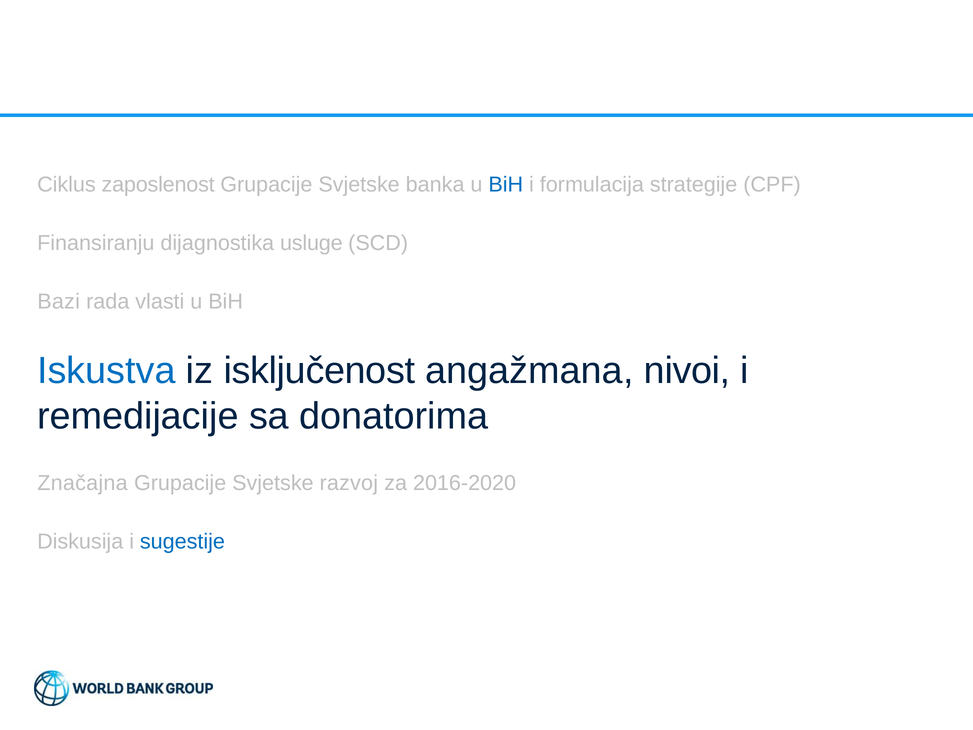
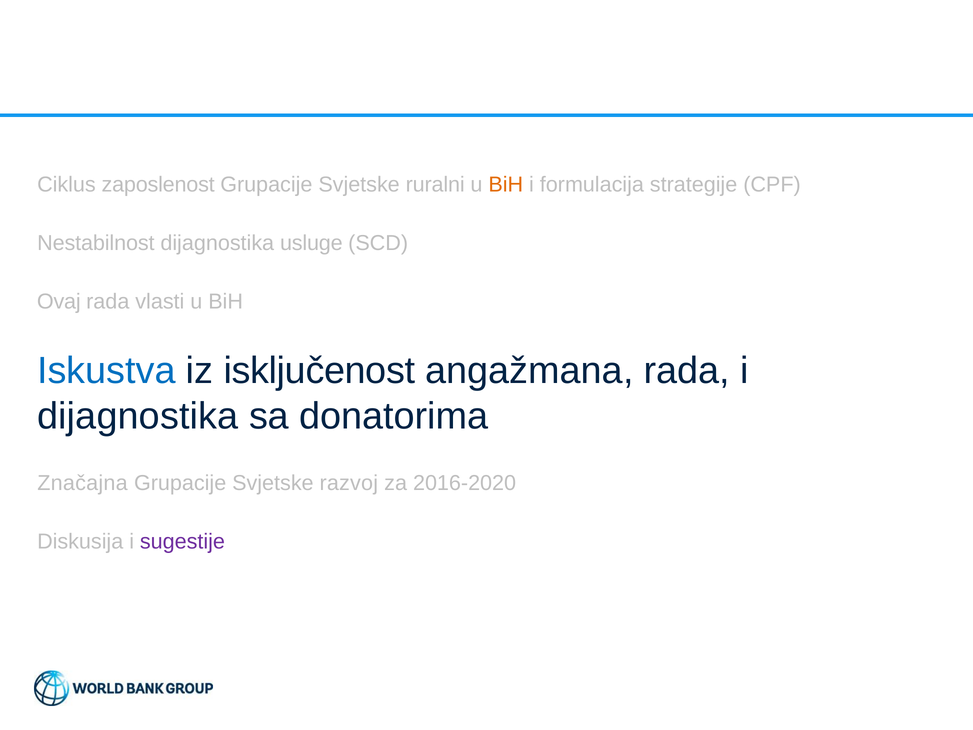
banka: banka -> ruralni (435, 185)
BiH colour: blue -> orange (506, 185)
Finansiranju: Finansiranju -> Nestabilnost (96, 243)
Bazi: Bazi -> Ovaj (59, 301)
angažmana nivoi: nivoi -> rada (687, 371)
remedijacije: remedijacije -> dijagnostika (138, 416)
sugestije colour: blue -> purple (182, 541)
